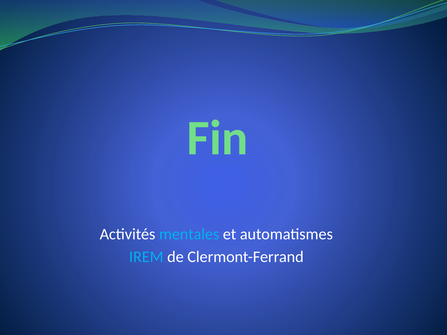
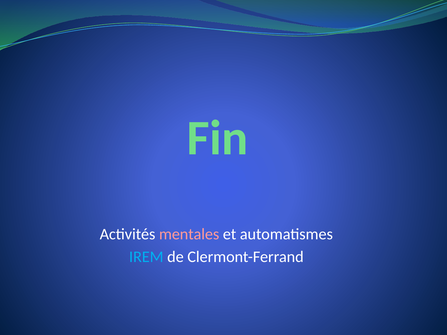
mentales colour: light blue -> pink (189, 234)
